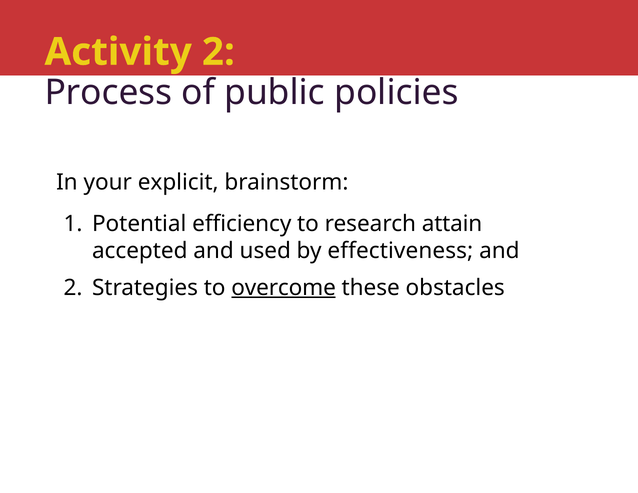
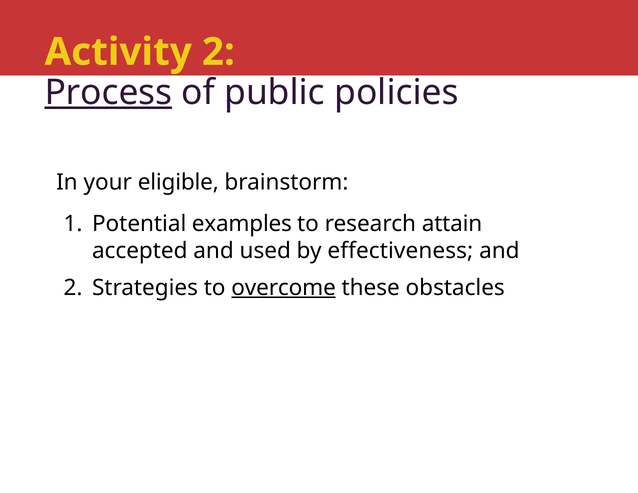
Process underline: none -> present (108, 93)
explicit: explicit -> eligible (178, 182)
efficiency: efficiency -> examples (242, 224)
